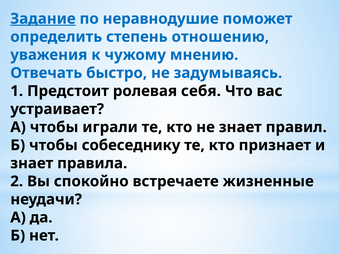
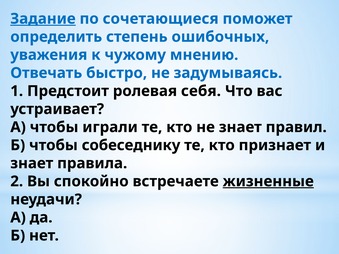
неравнодушие: неравнодушие -> сочетающиеся (161, 19)
отношению: отношению -> ошибочных (220, 37)
жизненные underline: none -> present (268, 182)
